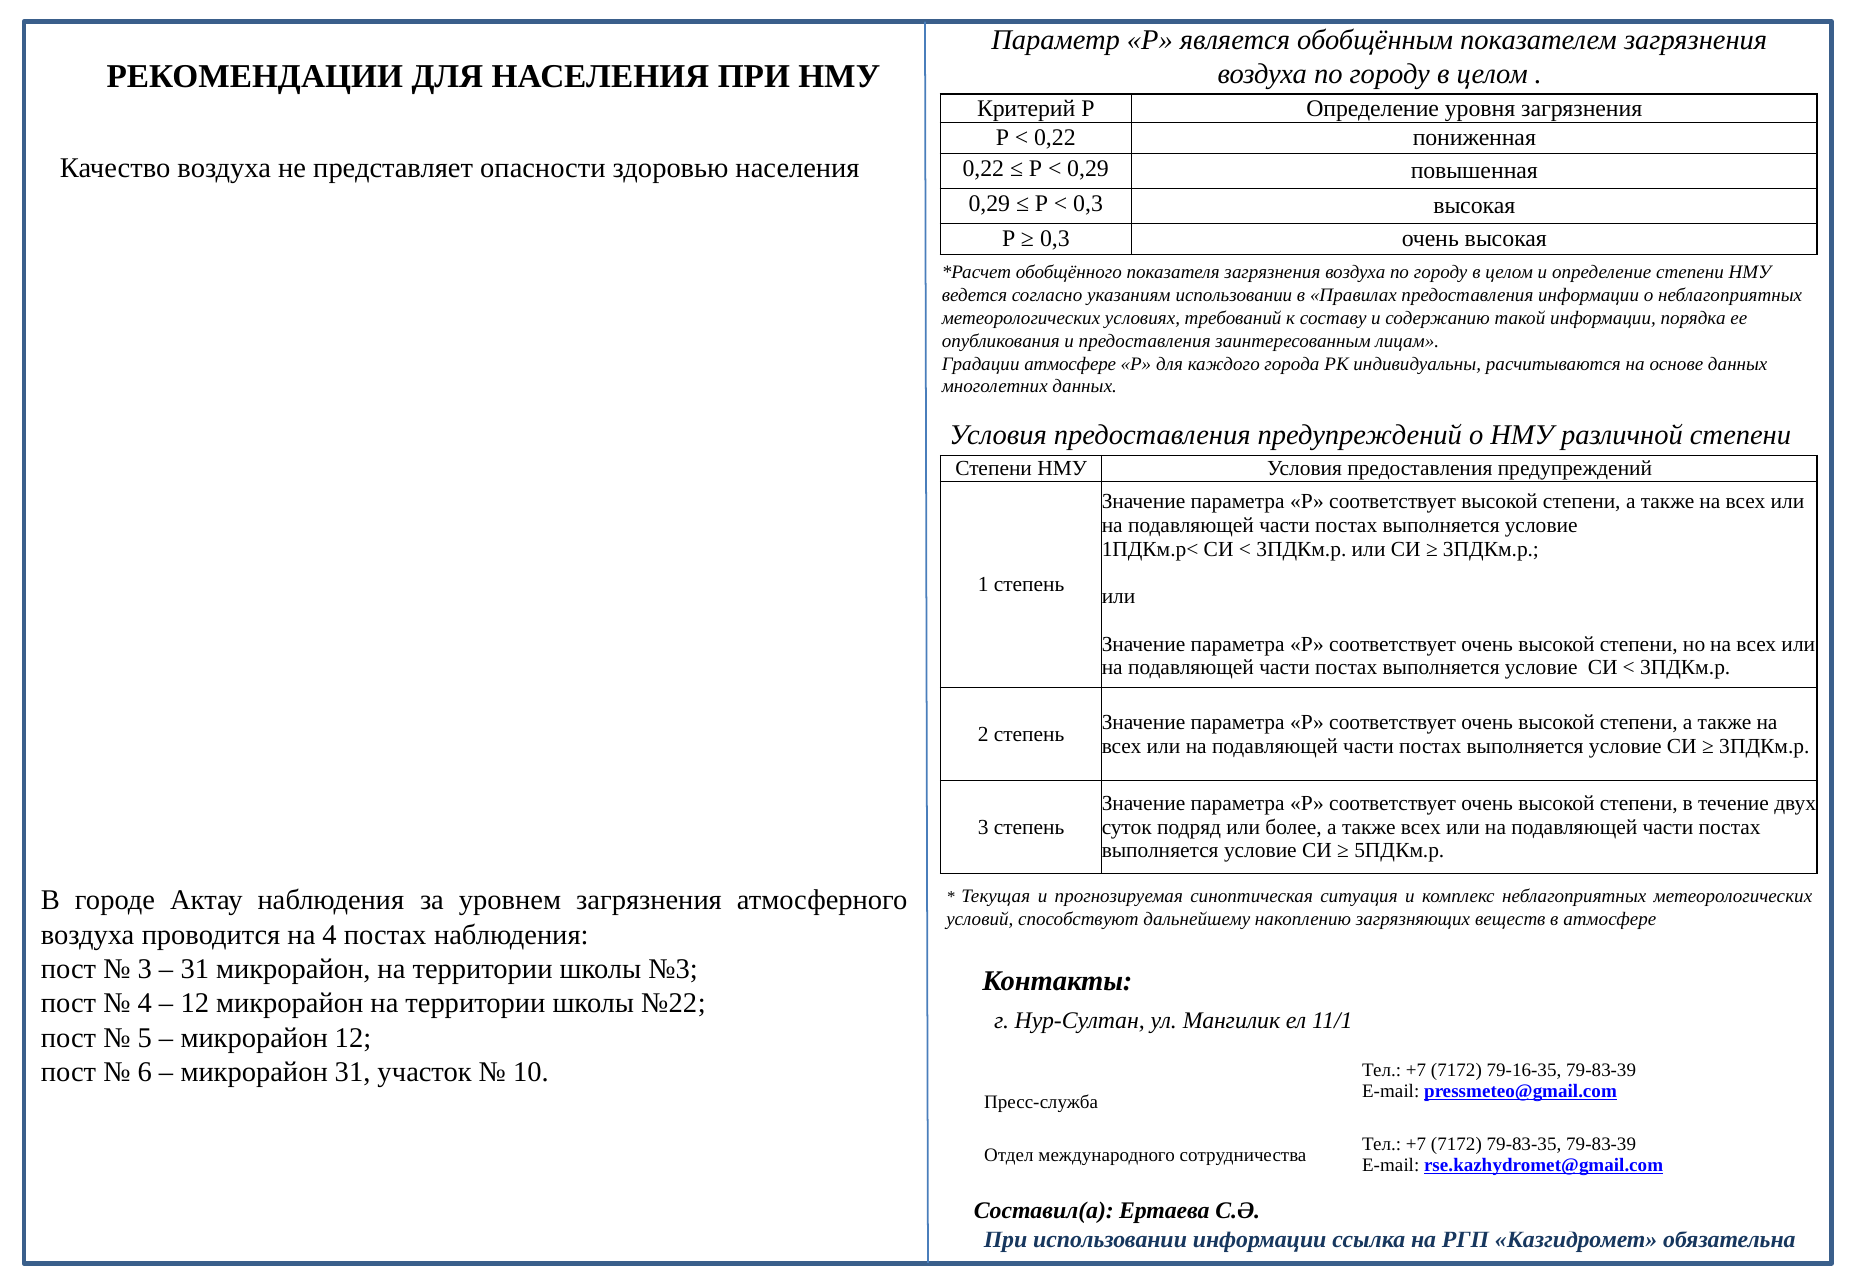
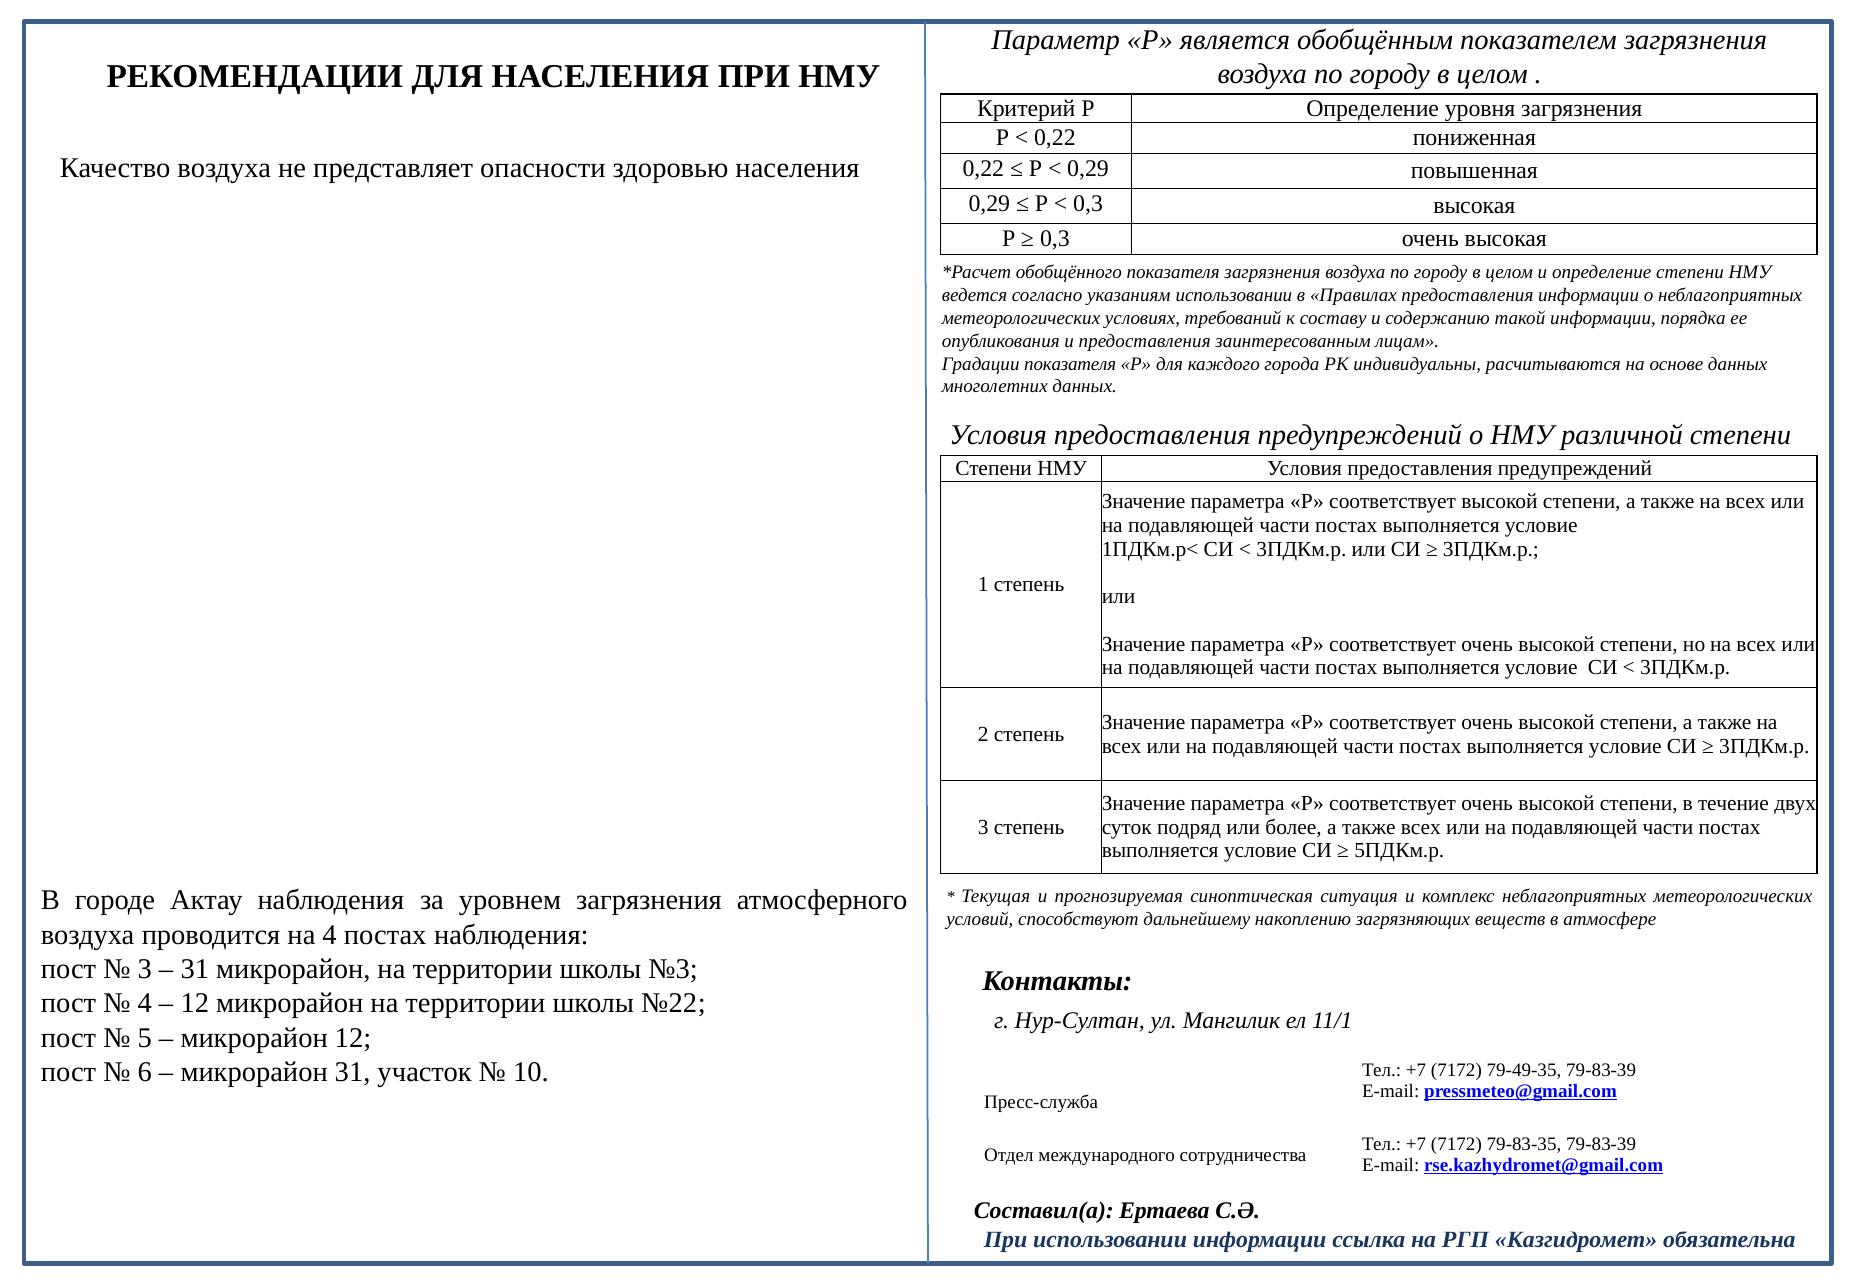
Градации атмосфере: атмосфере -> показателя (1070, 364)
79-16-35: 79-16-35 -> 79-49-35 (1524, 1070)
